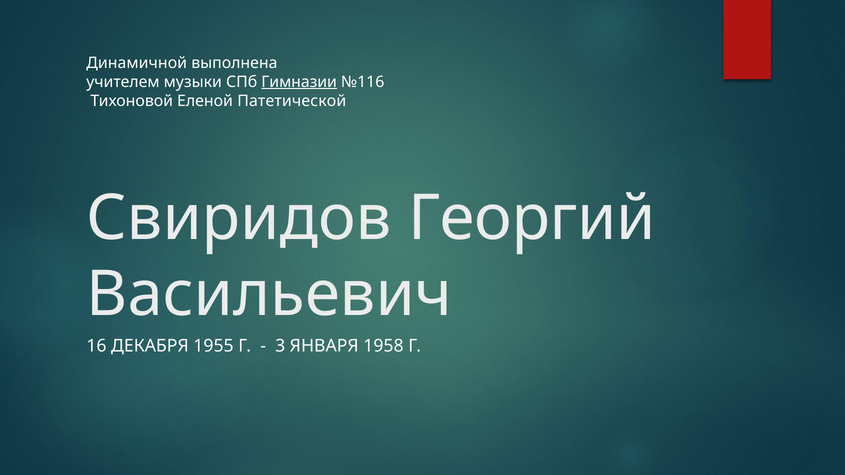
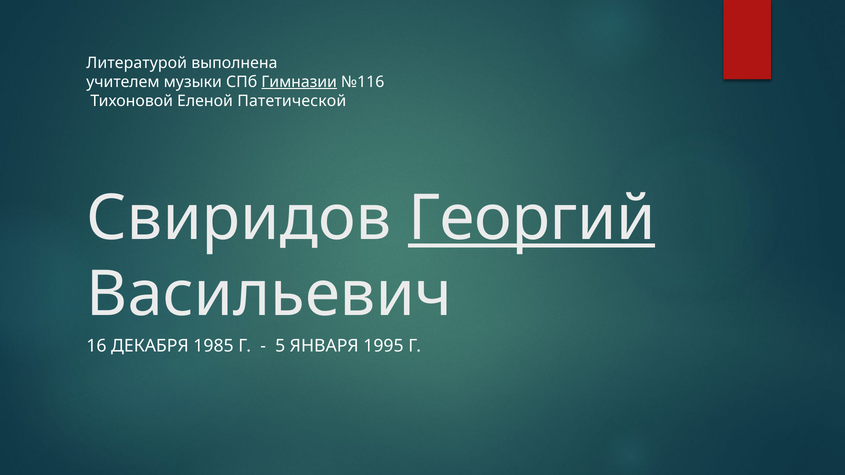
Динамичной: Динамичной -> Литературой (137, 63)
Георгий underline: none -> present (532, 218)
1955: 1955 -> 1985 (214, 346)
3: 3 -> 5 (280, 346)
1958: 1958 -> 1995 (383, 346)
